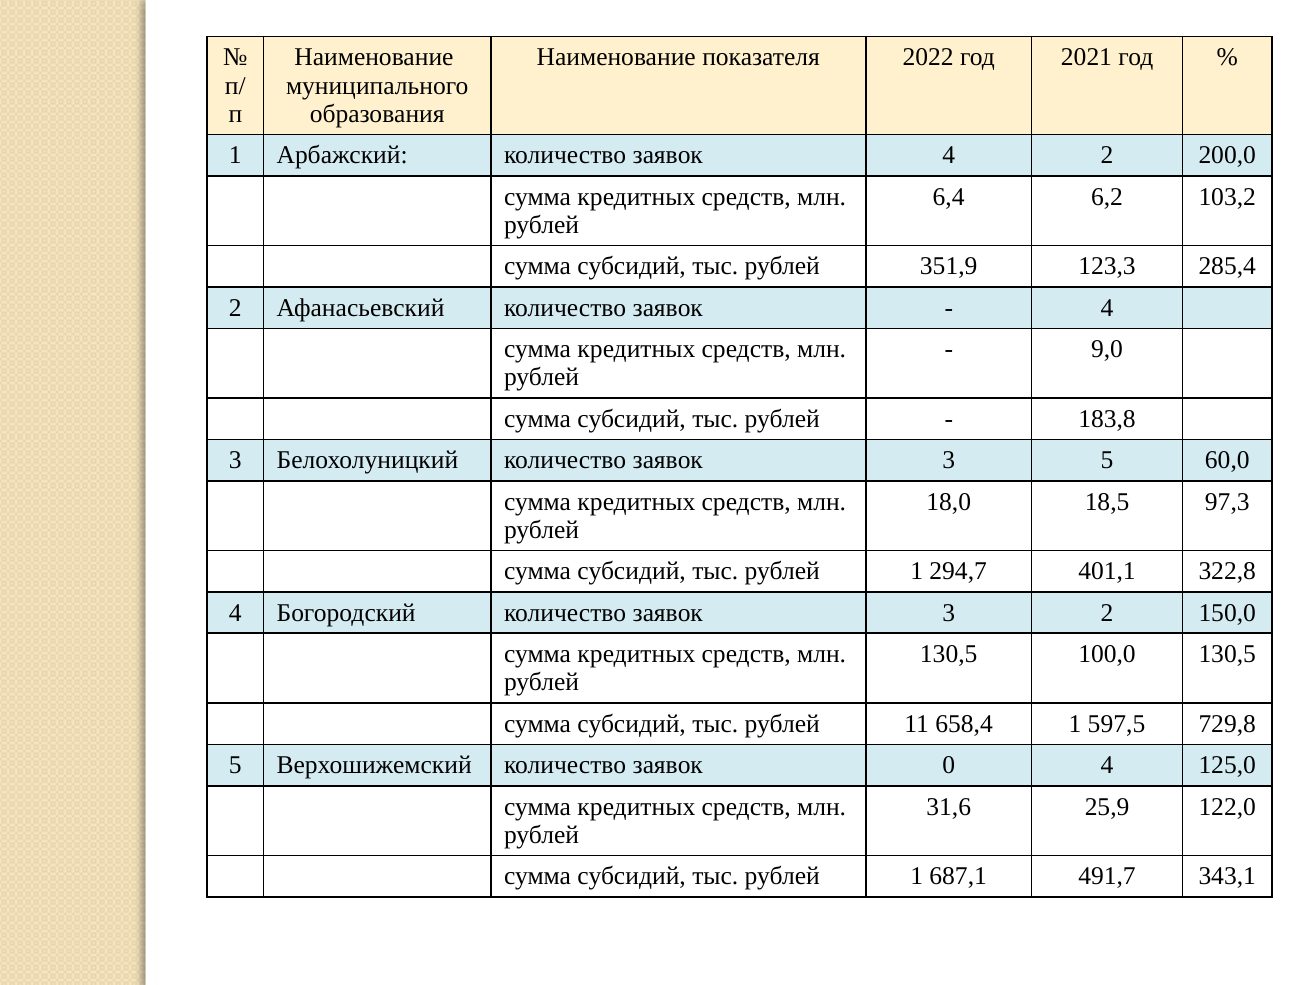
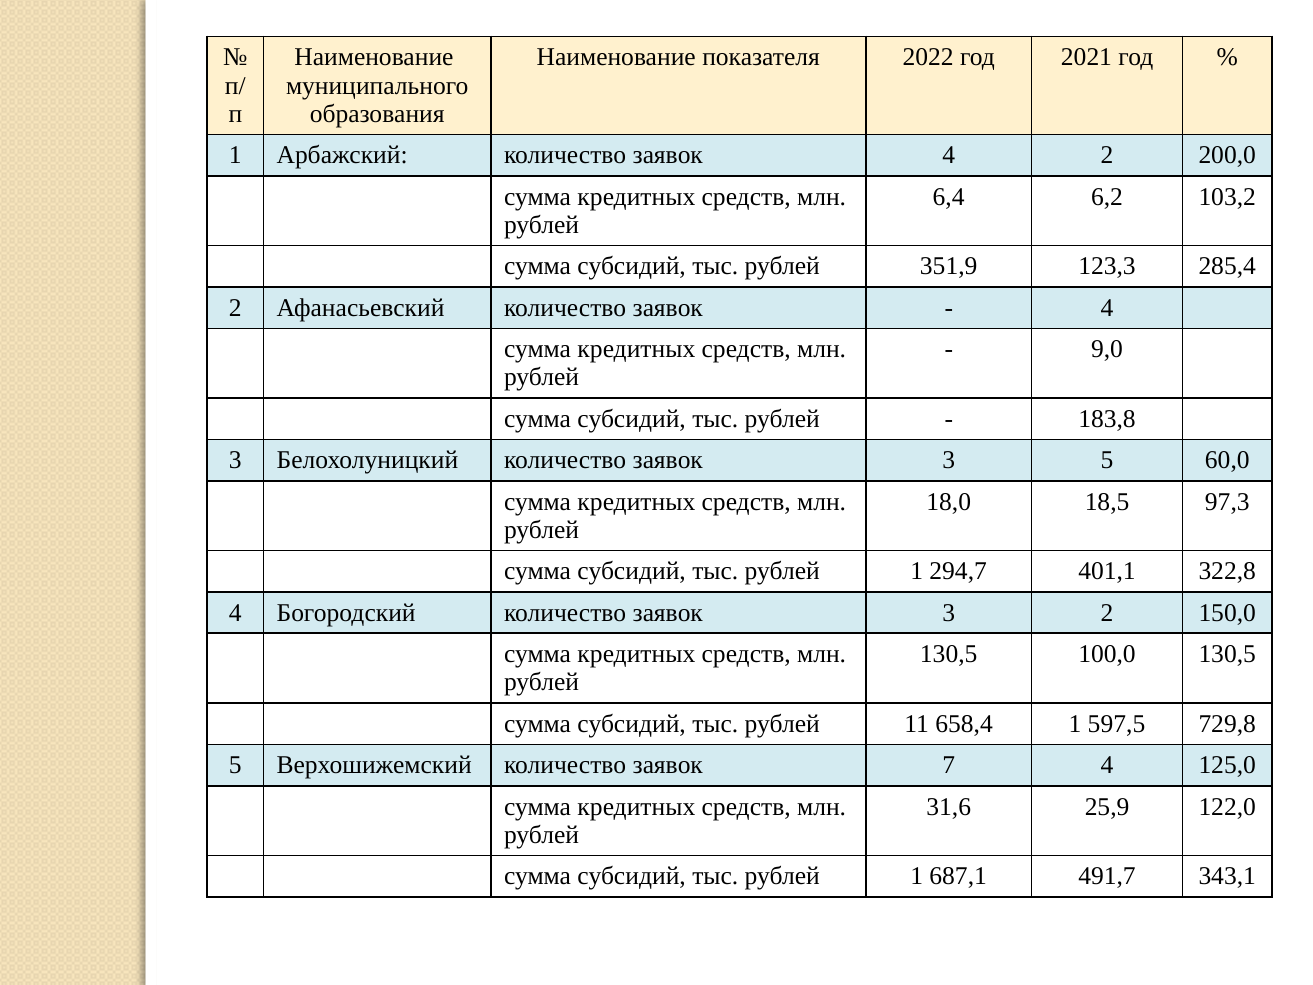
0: 0 -> 7 (949, 765)
